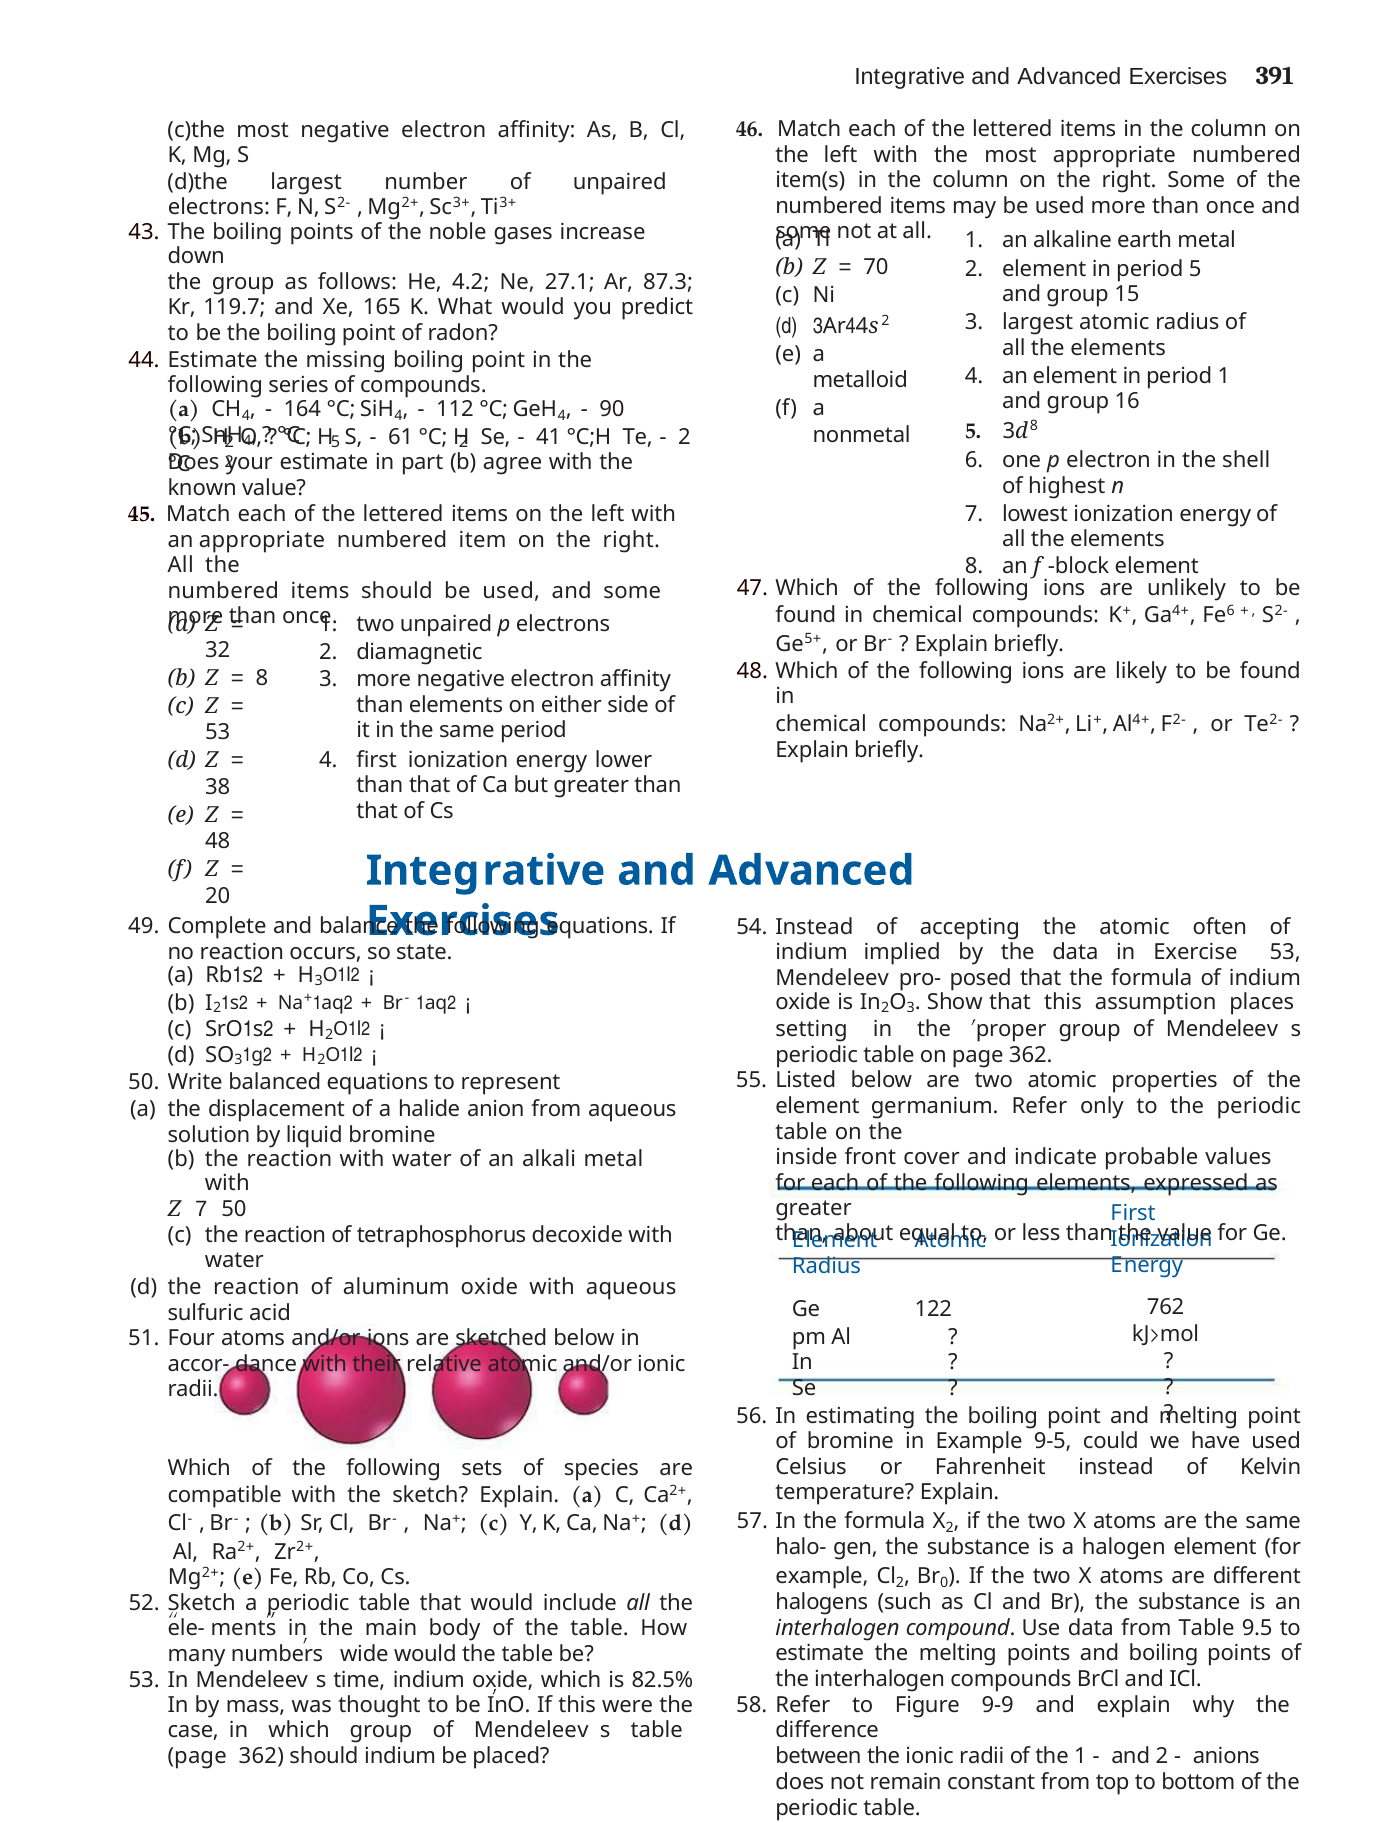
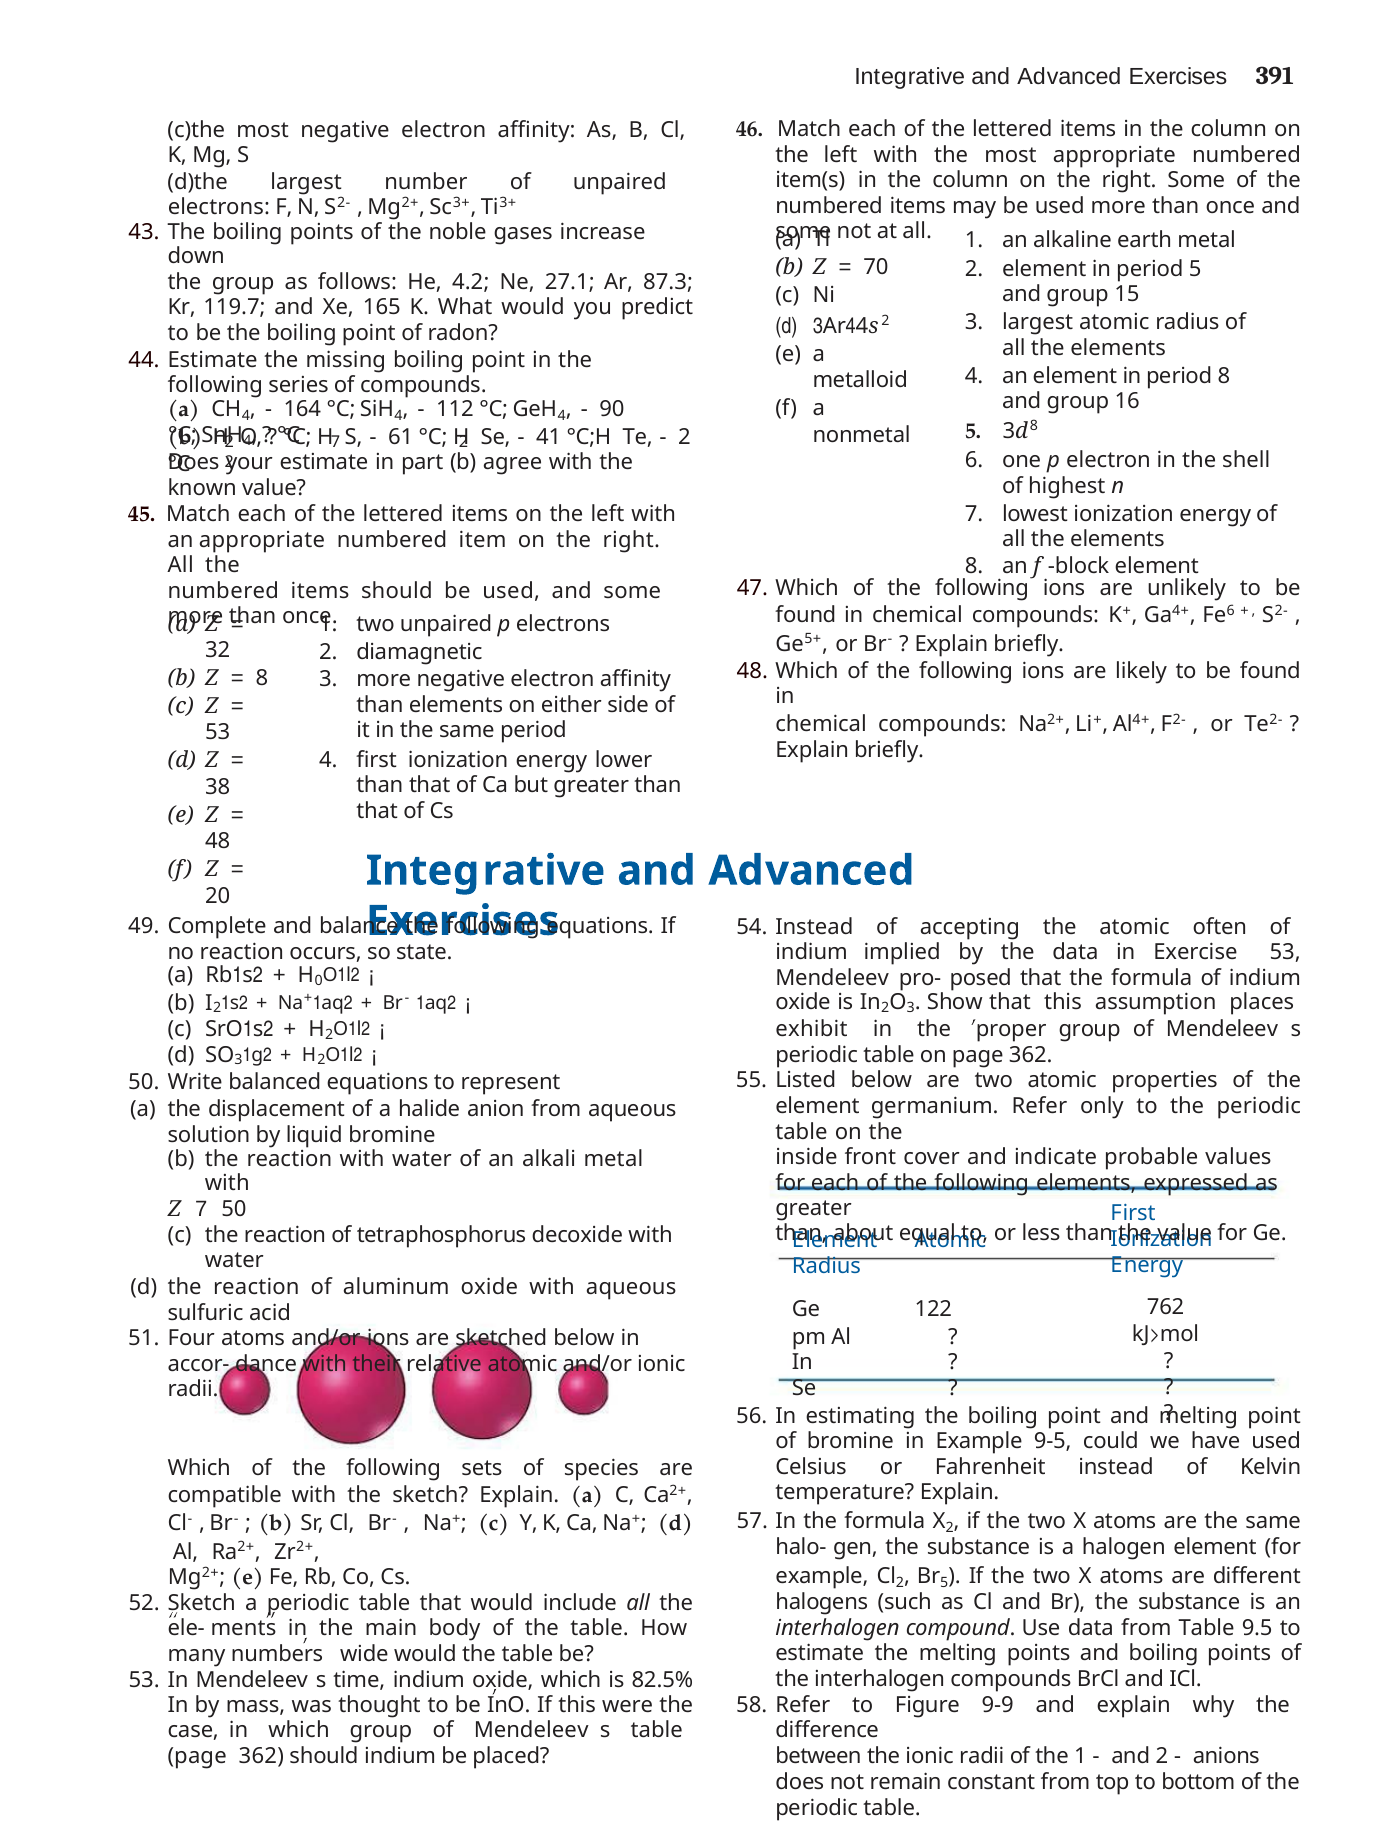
period 1: 1 -> 8 (1224, 376)
5: 5 -> 7 (335, 443)
H 3: 3 -> 0 (319, 981)
setting: setting -> exhibit (811, 1029)
Br 0: 0 -> 5 (944, 1583)
